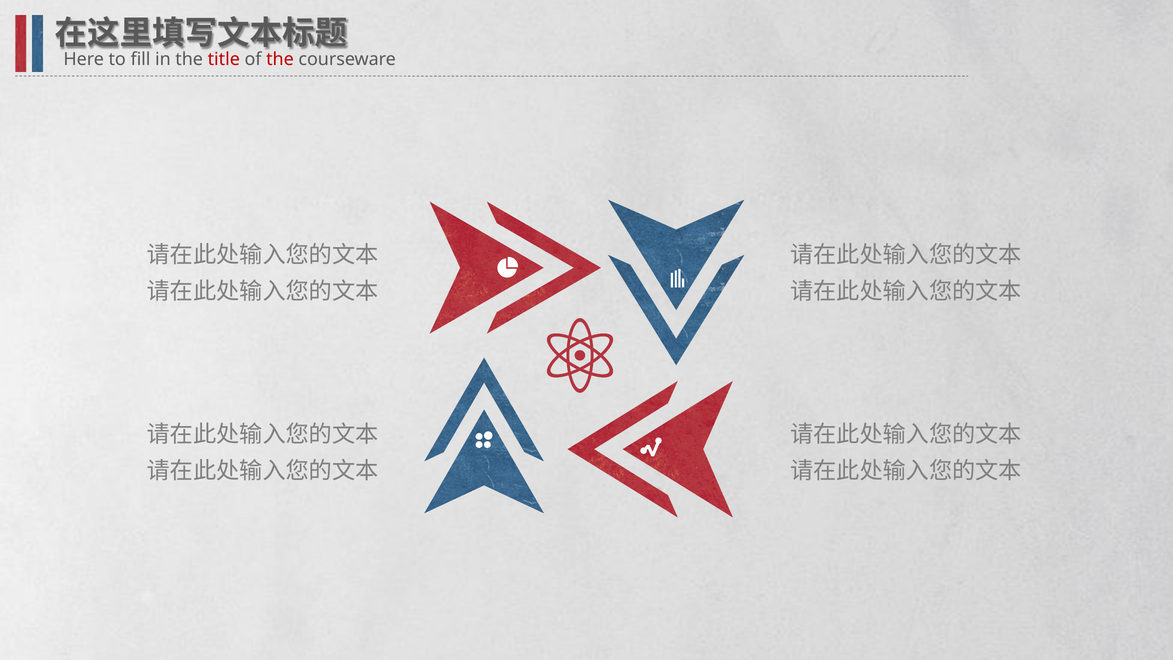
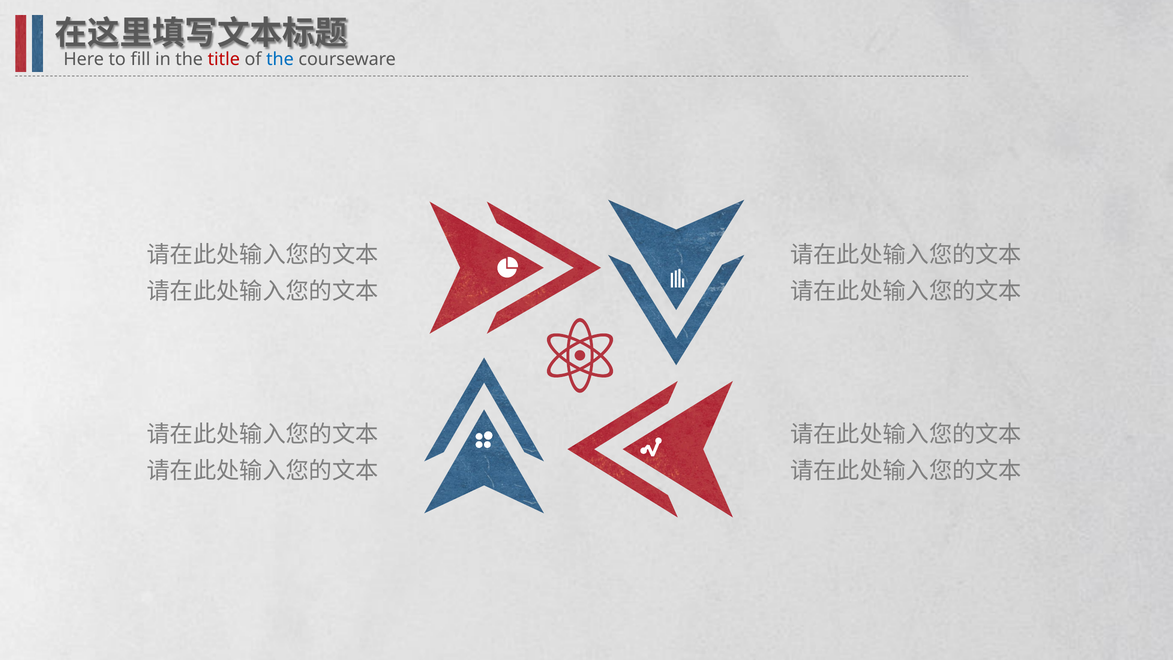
the colour: red -> blue (280, 59)
